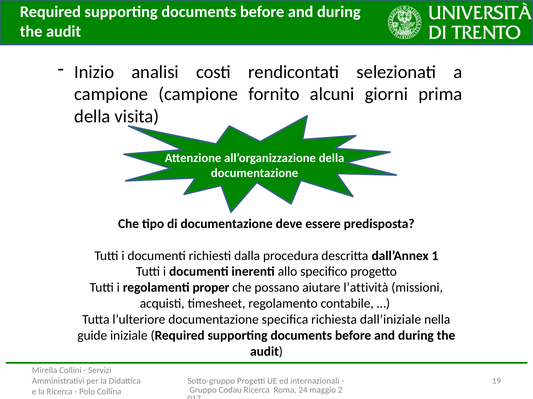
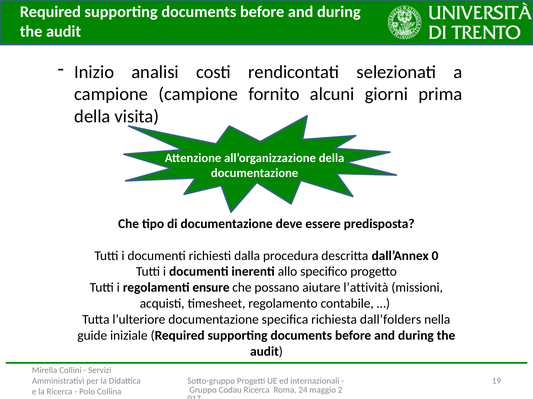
1: 1 -> 0 (435, 256)
proper: proper -> ensure (211, 288)
dall’iniziale: dall’iniziale -> dall’folders (391, 320)
